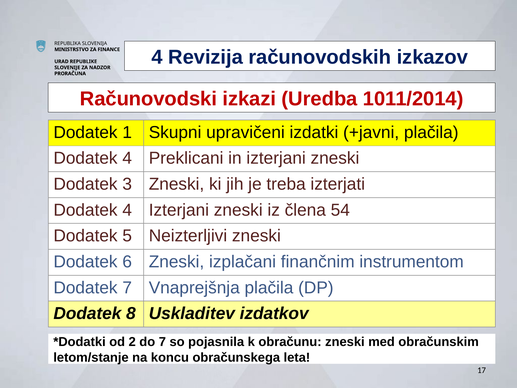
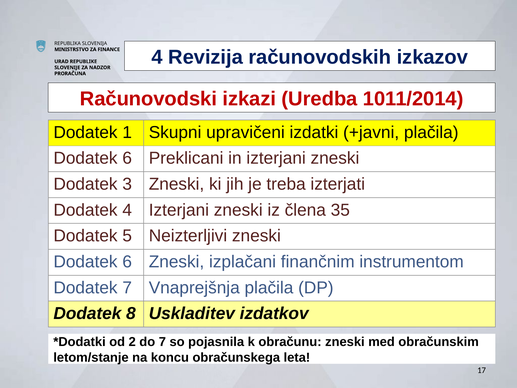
4: 4 -> 6 (127, 158)
54: 54 -> 35 (340, 210)
